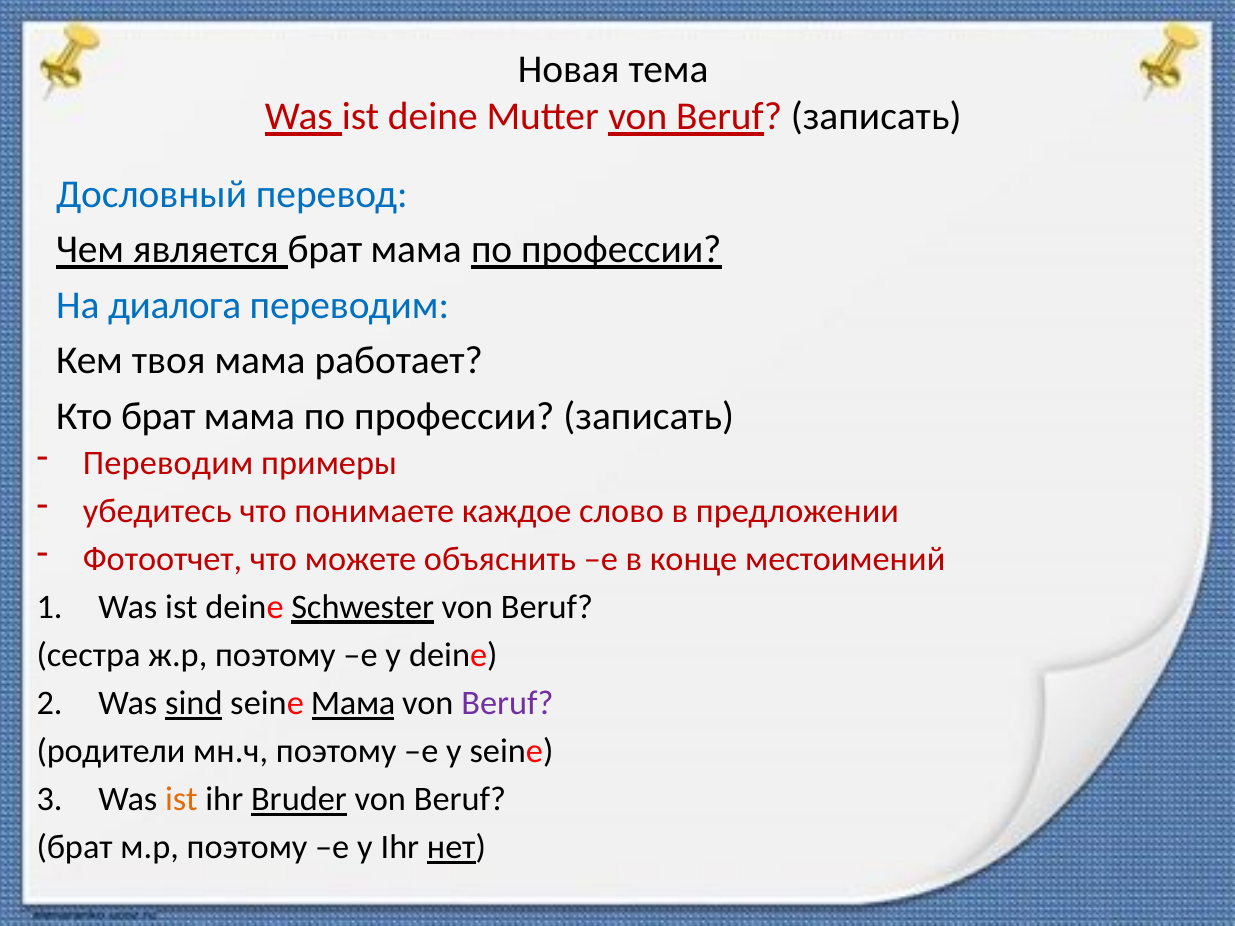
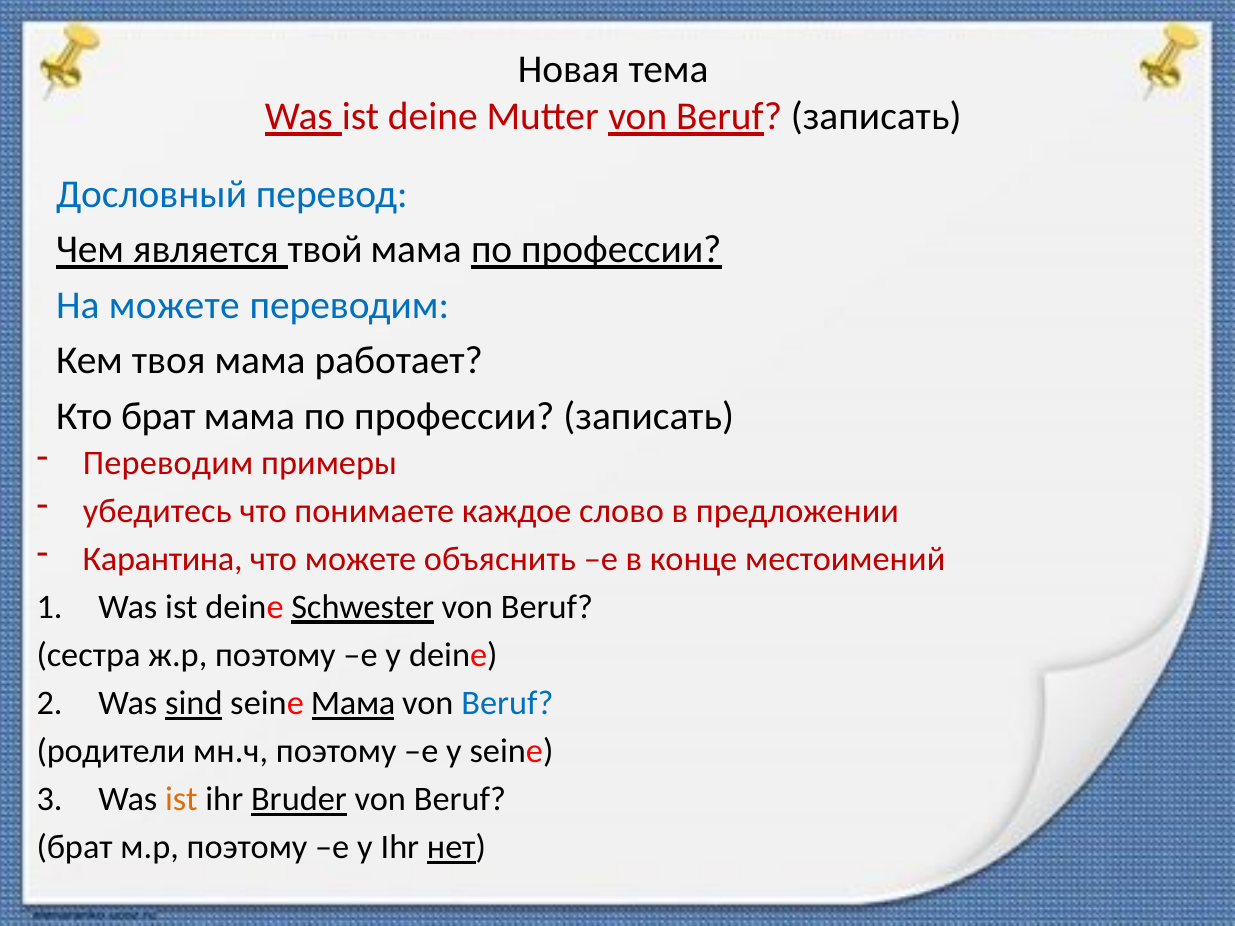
является брат: брат -> твой (325, 250)
На диалога: диалога -> можете (174, 305)
Фотоотчет: Фотоотчет -> Карантина (163, 559)
Beruf colour: purple -> blue (507, 704)
